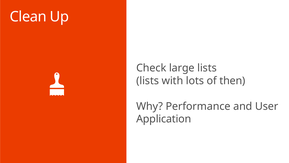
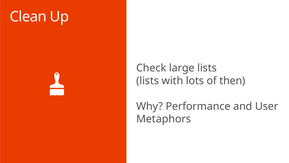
Application: Application -> Metaphors (164, 119)
